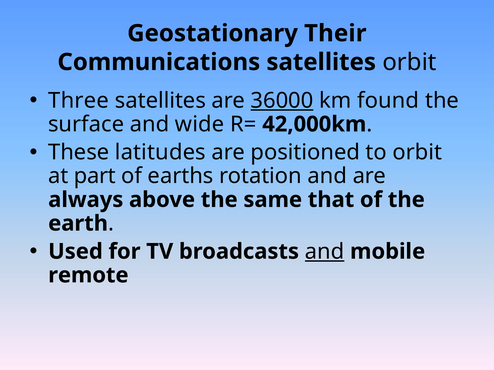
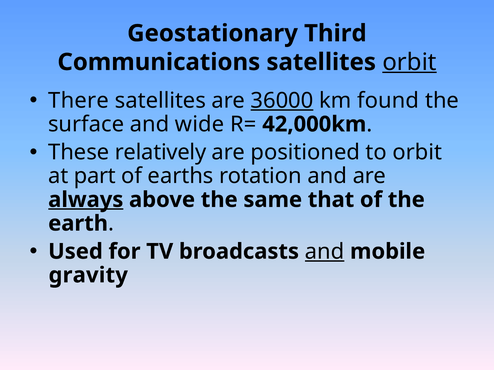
Their: Their -> Third (335, 33)
orbit underline: none -> present (409, 62)
Three: Three -> There (79, 101)
latitudes: latitudes -> relatively (161, 153)
always underline: none -> present (86, 200)
remote: remote -> gravity (88, 276)
